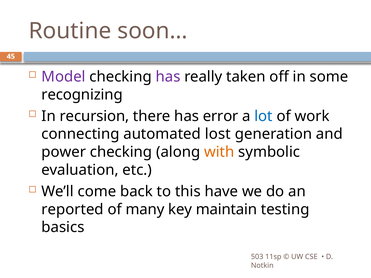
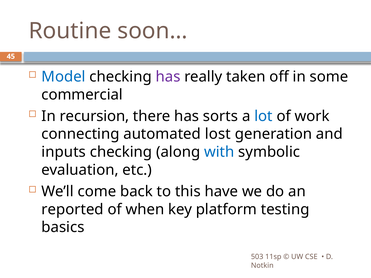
Model colour: purple -> blue (64, 77)
recognizing: recognizing -> commercial (82, 95)
error: error -> sorts (221, 116)
power: power -> inputs (64, 152)
with colour: orange -> blue (219, 152)
many: many -> when (145, 210)
maintain: maintain -> platform (226, 210)
